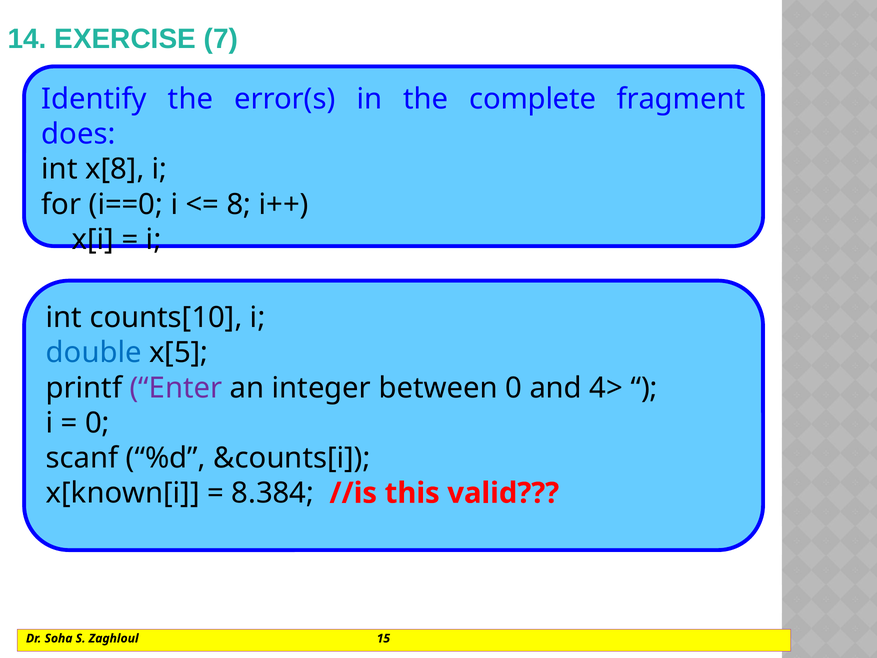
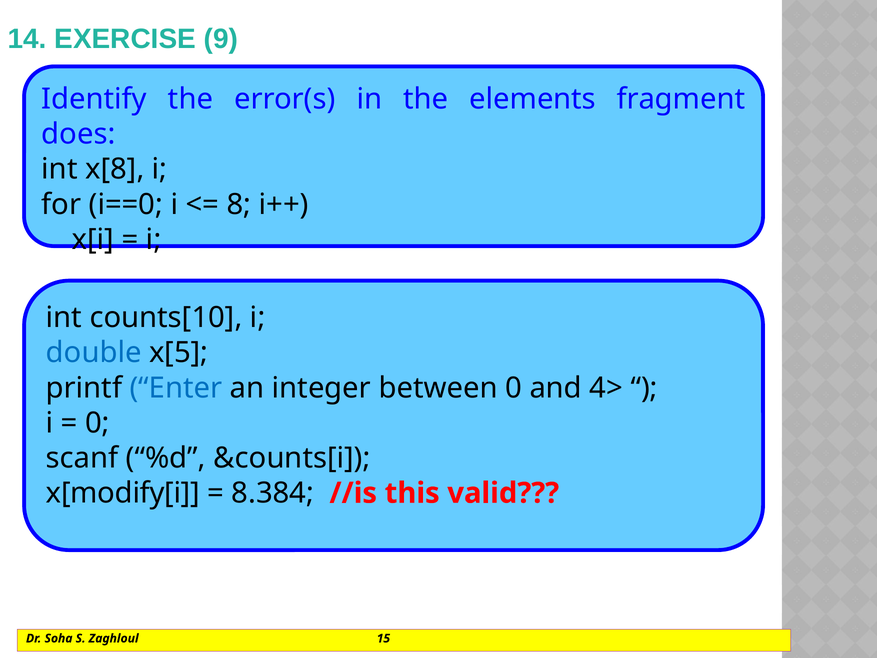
7: 7 -> 9 (221, 39)
complete: complete -> elements (533, 99)
Enter colour: purple -> blue (176, 388)
x[known[i: x[known[i -> x[modify[i (123, 493)
